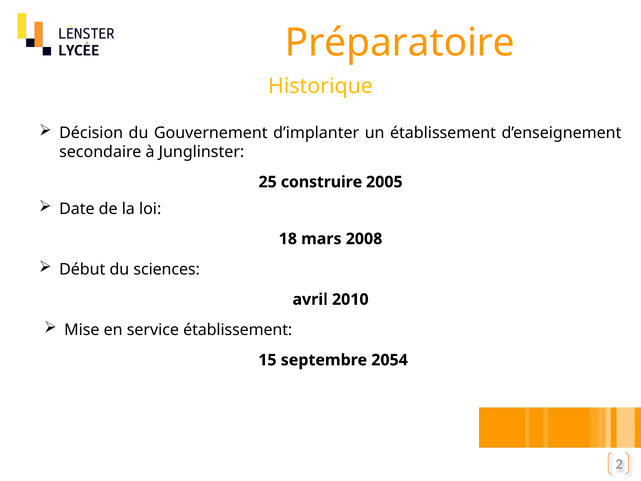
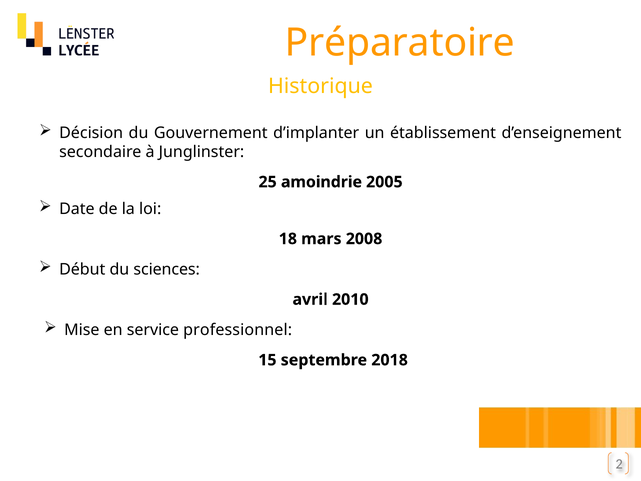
construire: construire -> amoindrie (321, 182)
service établissement: établissement -> professionnel (238, 330)
2054: 2054 -> 2018 (390, 360)
